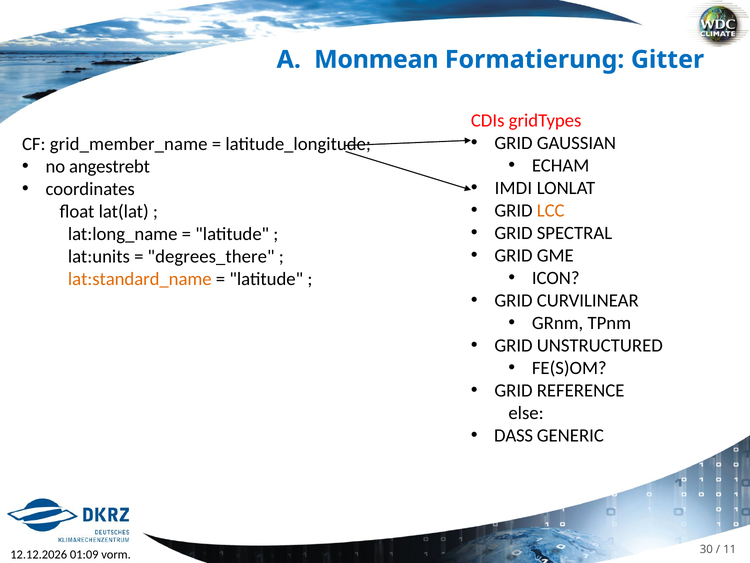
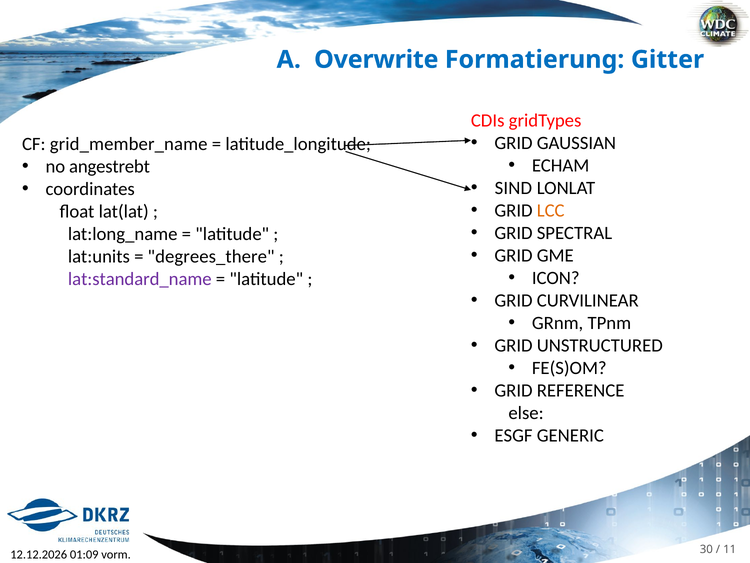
Monmean: Monmean -> Overwrite (376, 60)
IMDI: IMDI -> SIND (513, 188)
lat:standard_name colour: orange -> purple (140, 279)
DASS: DASS -> ESGF (513, 435)
